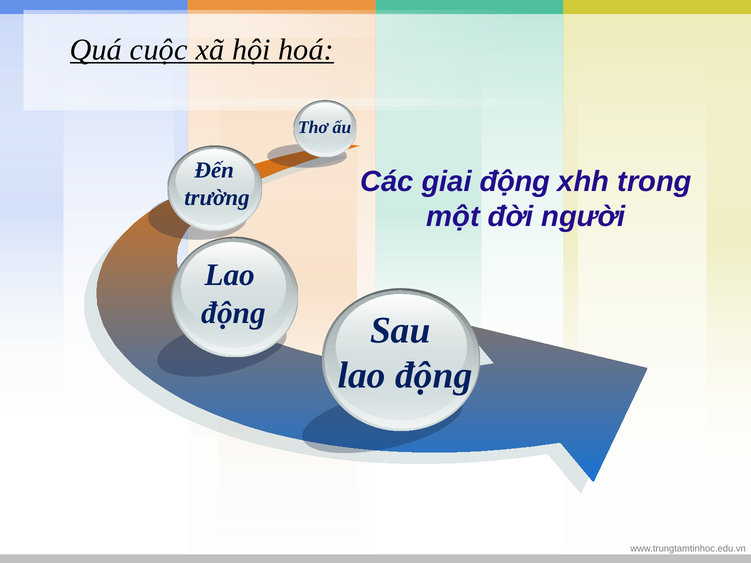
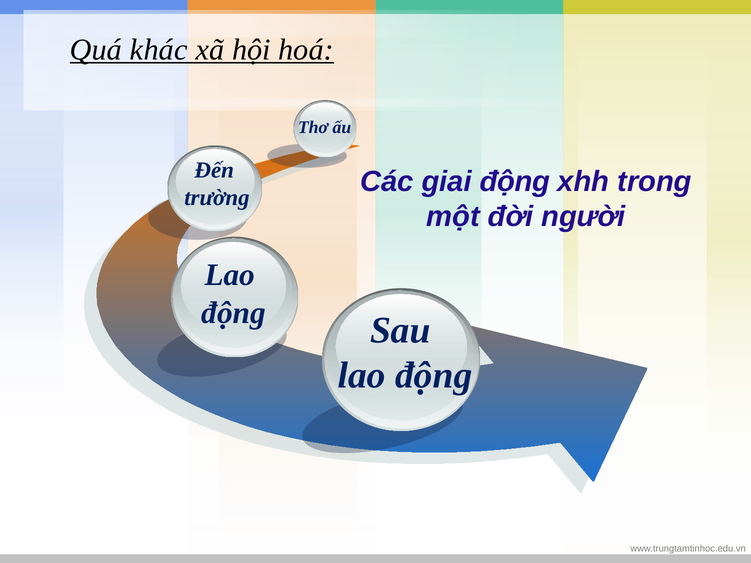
cuộc: cuộc -> khác (159, 50)
